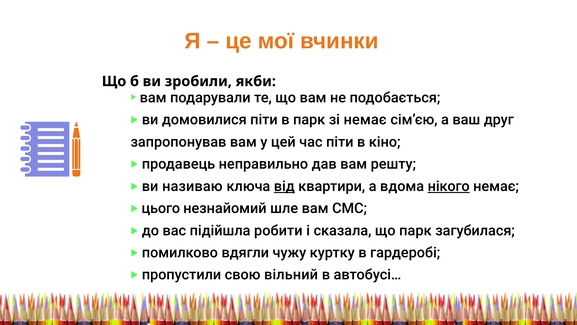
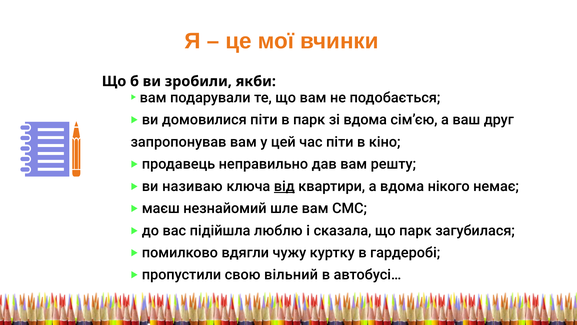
зі немає: немає -> вдома (365, 120)
нікого underline: present -> none (449, 186)
цього: цього -> маєш (161, 208)
робити: робити -> люблю (278, 230)
